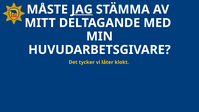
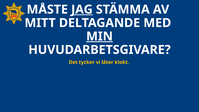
MIN underline: none -> present (100, 36)
